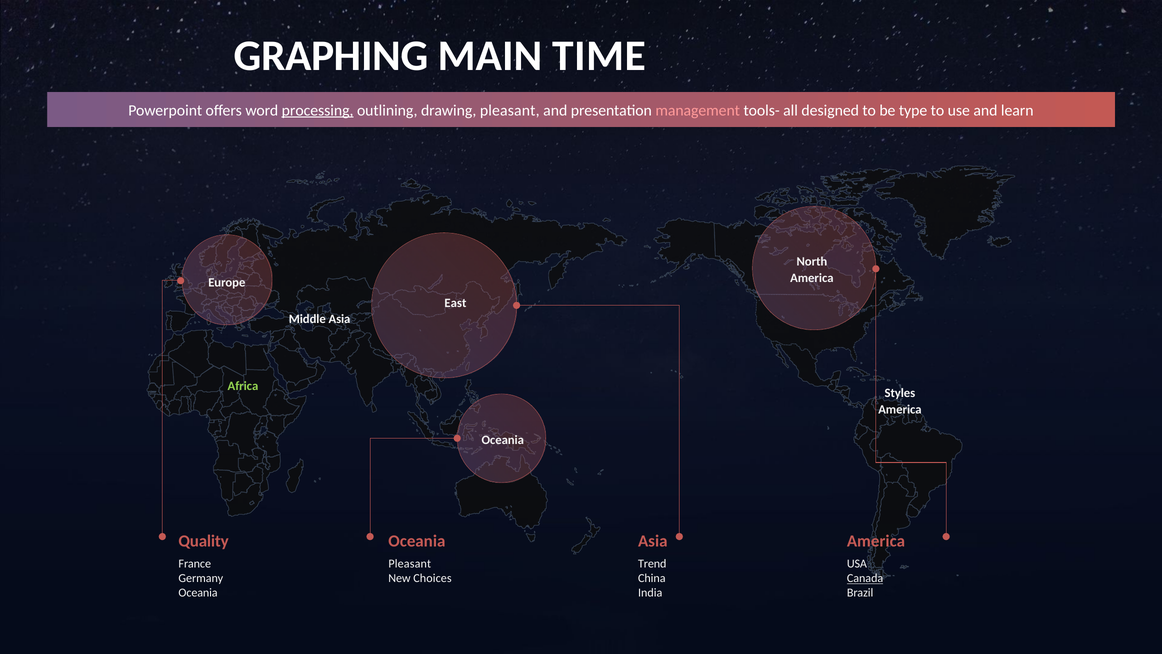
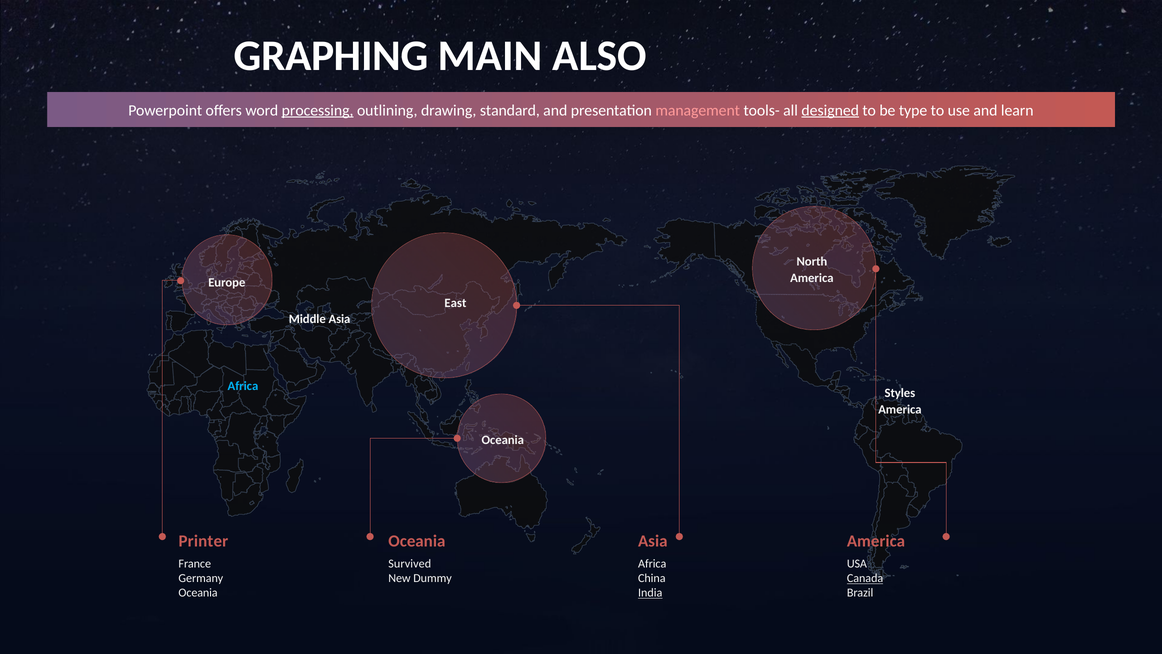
TIME: TIME -> ALSO (600, 56)
drawing pleasant: pleasant -> standard (510, 110)
designed underline: none -> present (830, 110)
Africa colour: light green -> light blue (243, 386)
Quality: Quality -> Printer (203, 541)
Pleasant: Pleasant -> Survived (410, 564)
Trend: Trend -> Africa (652, 564)
Choices: Choices -> Dummy (433, 578)
India underline: none -> present (650, 593)
